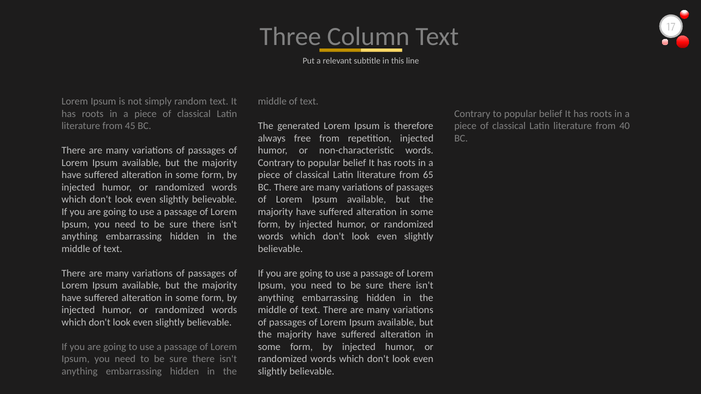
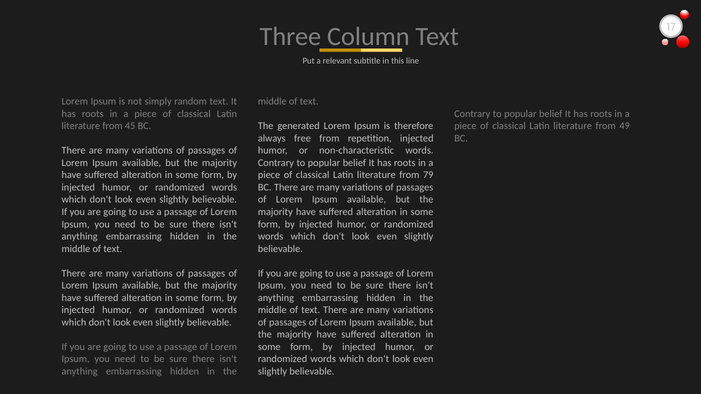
40: 40 -> 49 (625, 126)
65: 65 -> 79 (428, 175)
